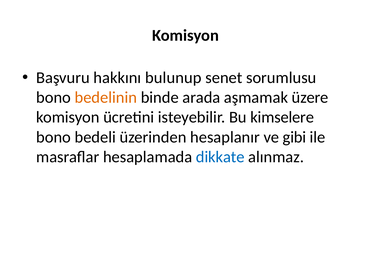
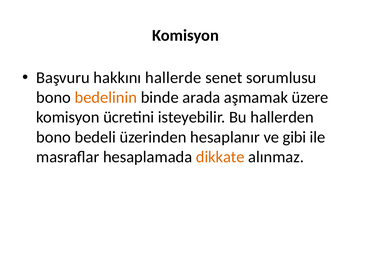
bulunup: bulunup -> hallerde (173, 78)
kimselere: kimselere -> hallerden (282, 117)
dikkate colour: blue -> orange (220, 157)
